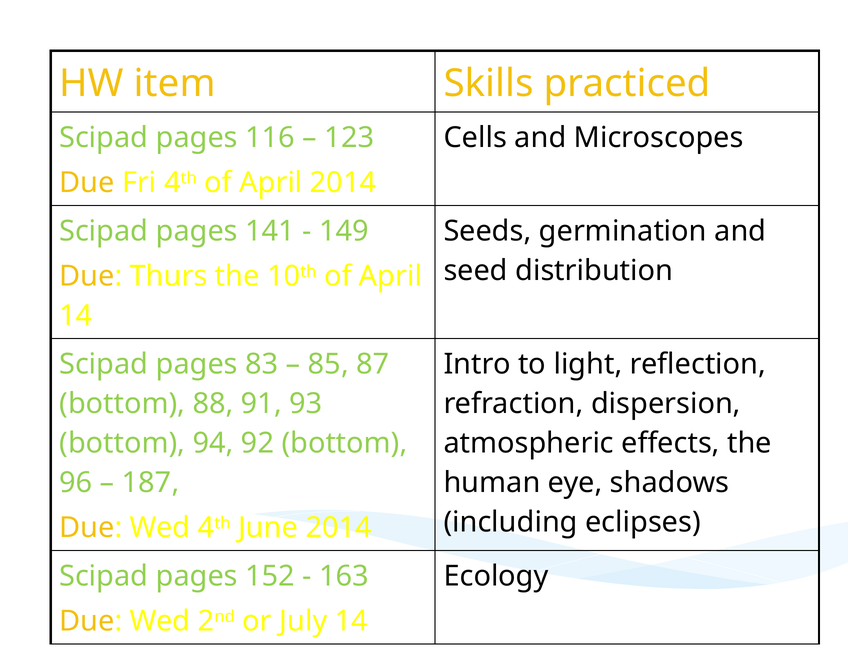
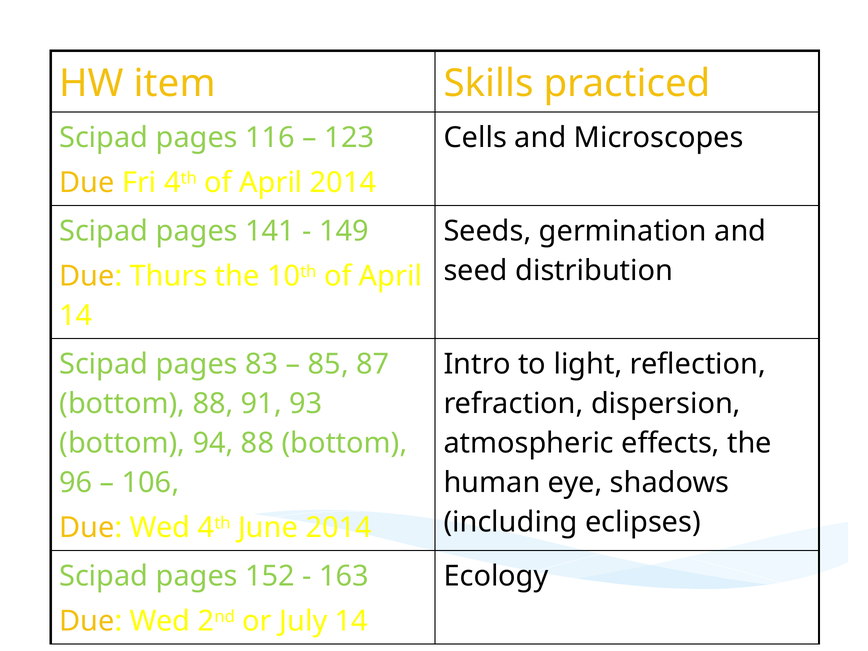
94 92: 92 -> 88 (258, 443)
187: 187 -> 106 (151, 483)
